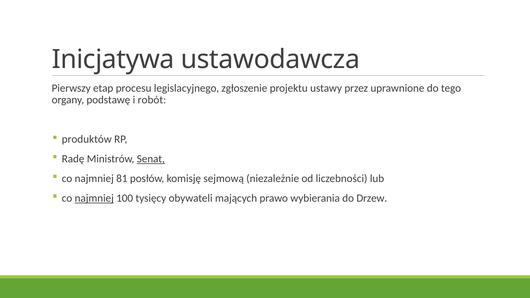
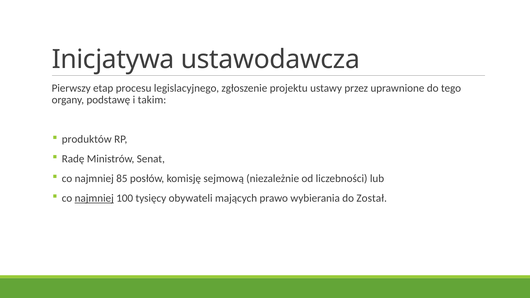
robót: robót -> takim (152, 100)
Senat underline: present -> none (151, 159)
81: 81 -> 85 (122, 179)
Drzew: Drzew -> Został (372, 198)
